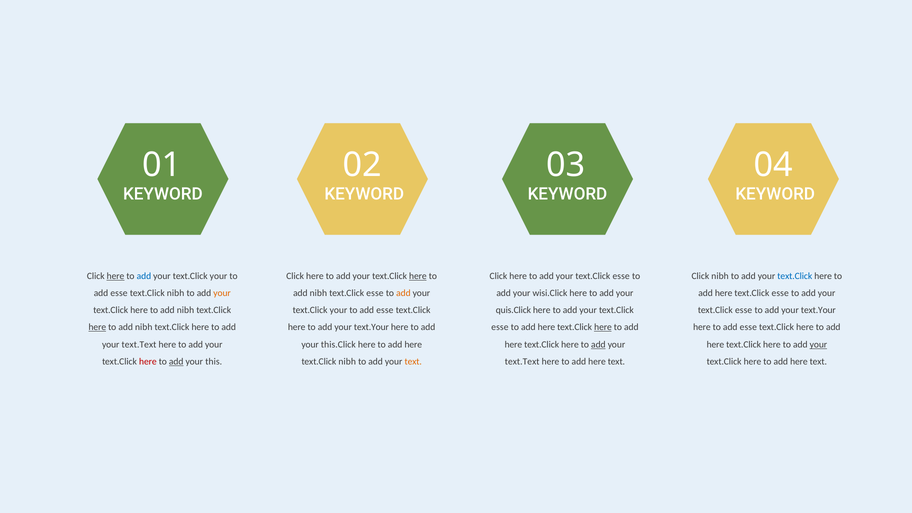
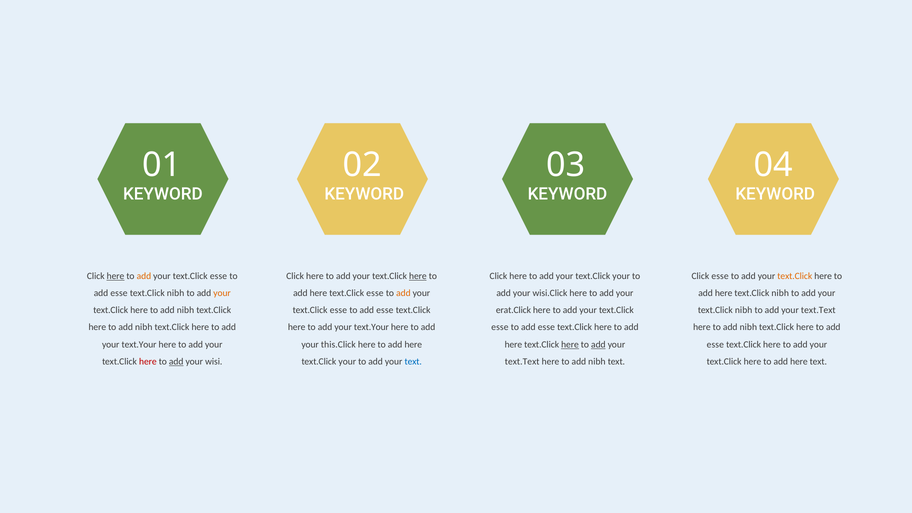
add colour: blue -> orange (144, 276)
your: your -> esse (218, 276)
esse: esse -> your (621, 276)
Click nibh: nibh -> esse (720, 276)
text.Click colour: blue -> orange (795, 276)
nibh: nibh -> here (318, 293)
esse: esse -> nibh (780, 293)
your: your -> esse (338, 310)
quis.Click: quis.Click -> erat.Click (513, 310)
esse: esse -> nibh (744, 310)
text.Your: text.Your -> text.Text (818, 310)
here underline: present -> none (97, 327)
here: here -> esse (546, 327)
here underline: present -> none (603, 327)
esse: esse -> nibh (748, 327)
text.Text: text.Text -> text.Your (139, 344)
here underline: none -> present (570, 344)
here: here -> esse (715, 344)
your underline: present -> none (818, 344)
this: this -> wisi (214, 362)
nibh: nibh -> your (347, 362)
text colour: orange -> blue (413, 362)
here: here -> nibh (597, 362)
